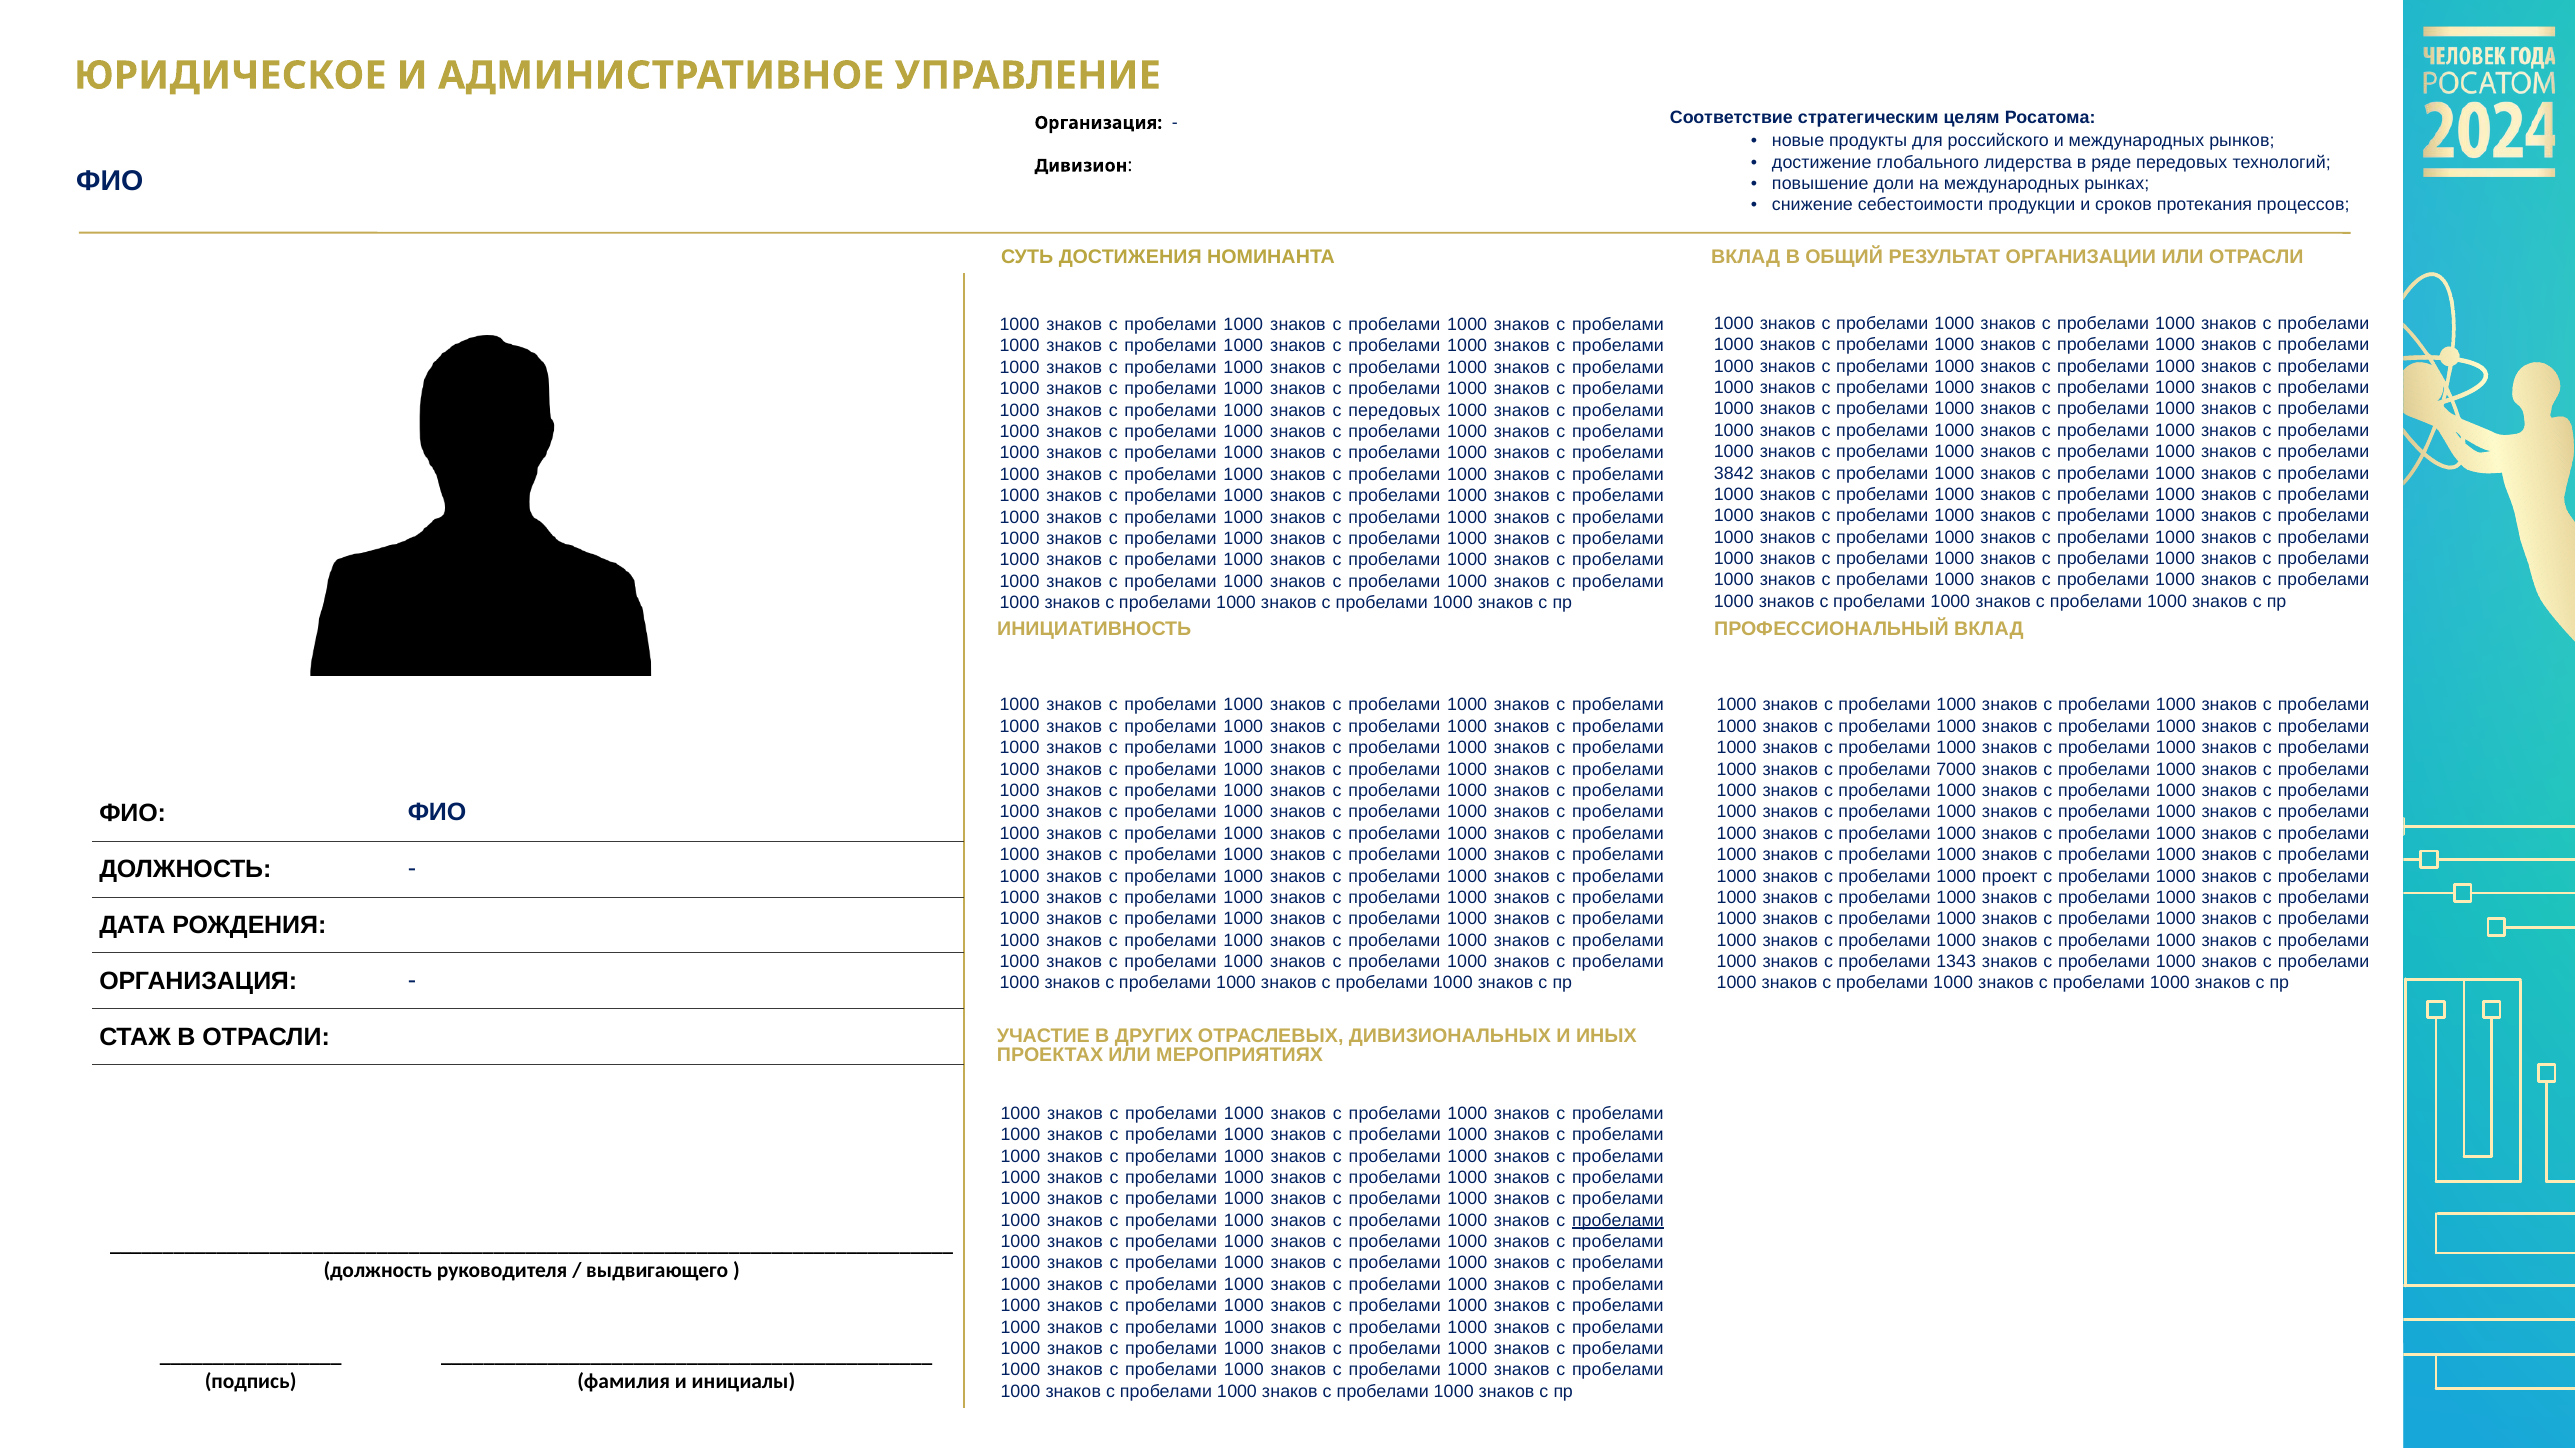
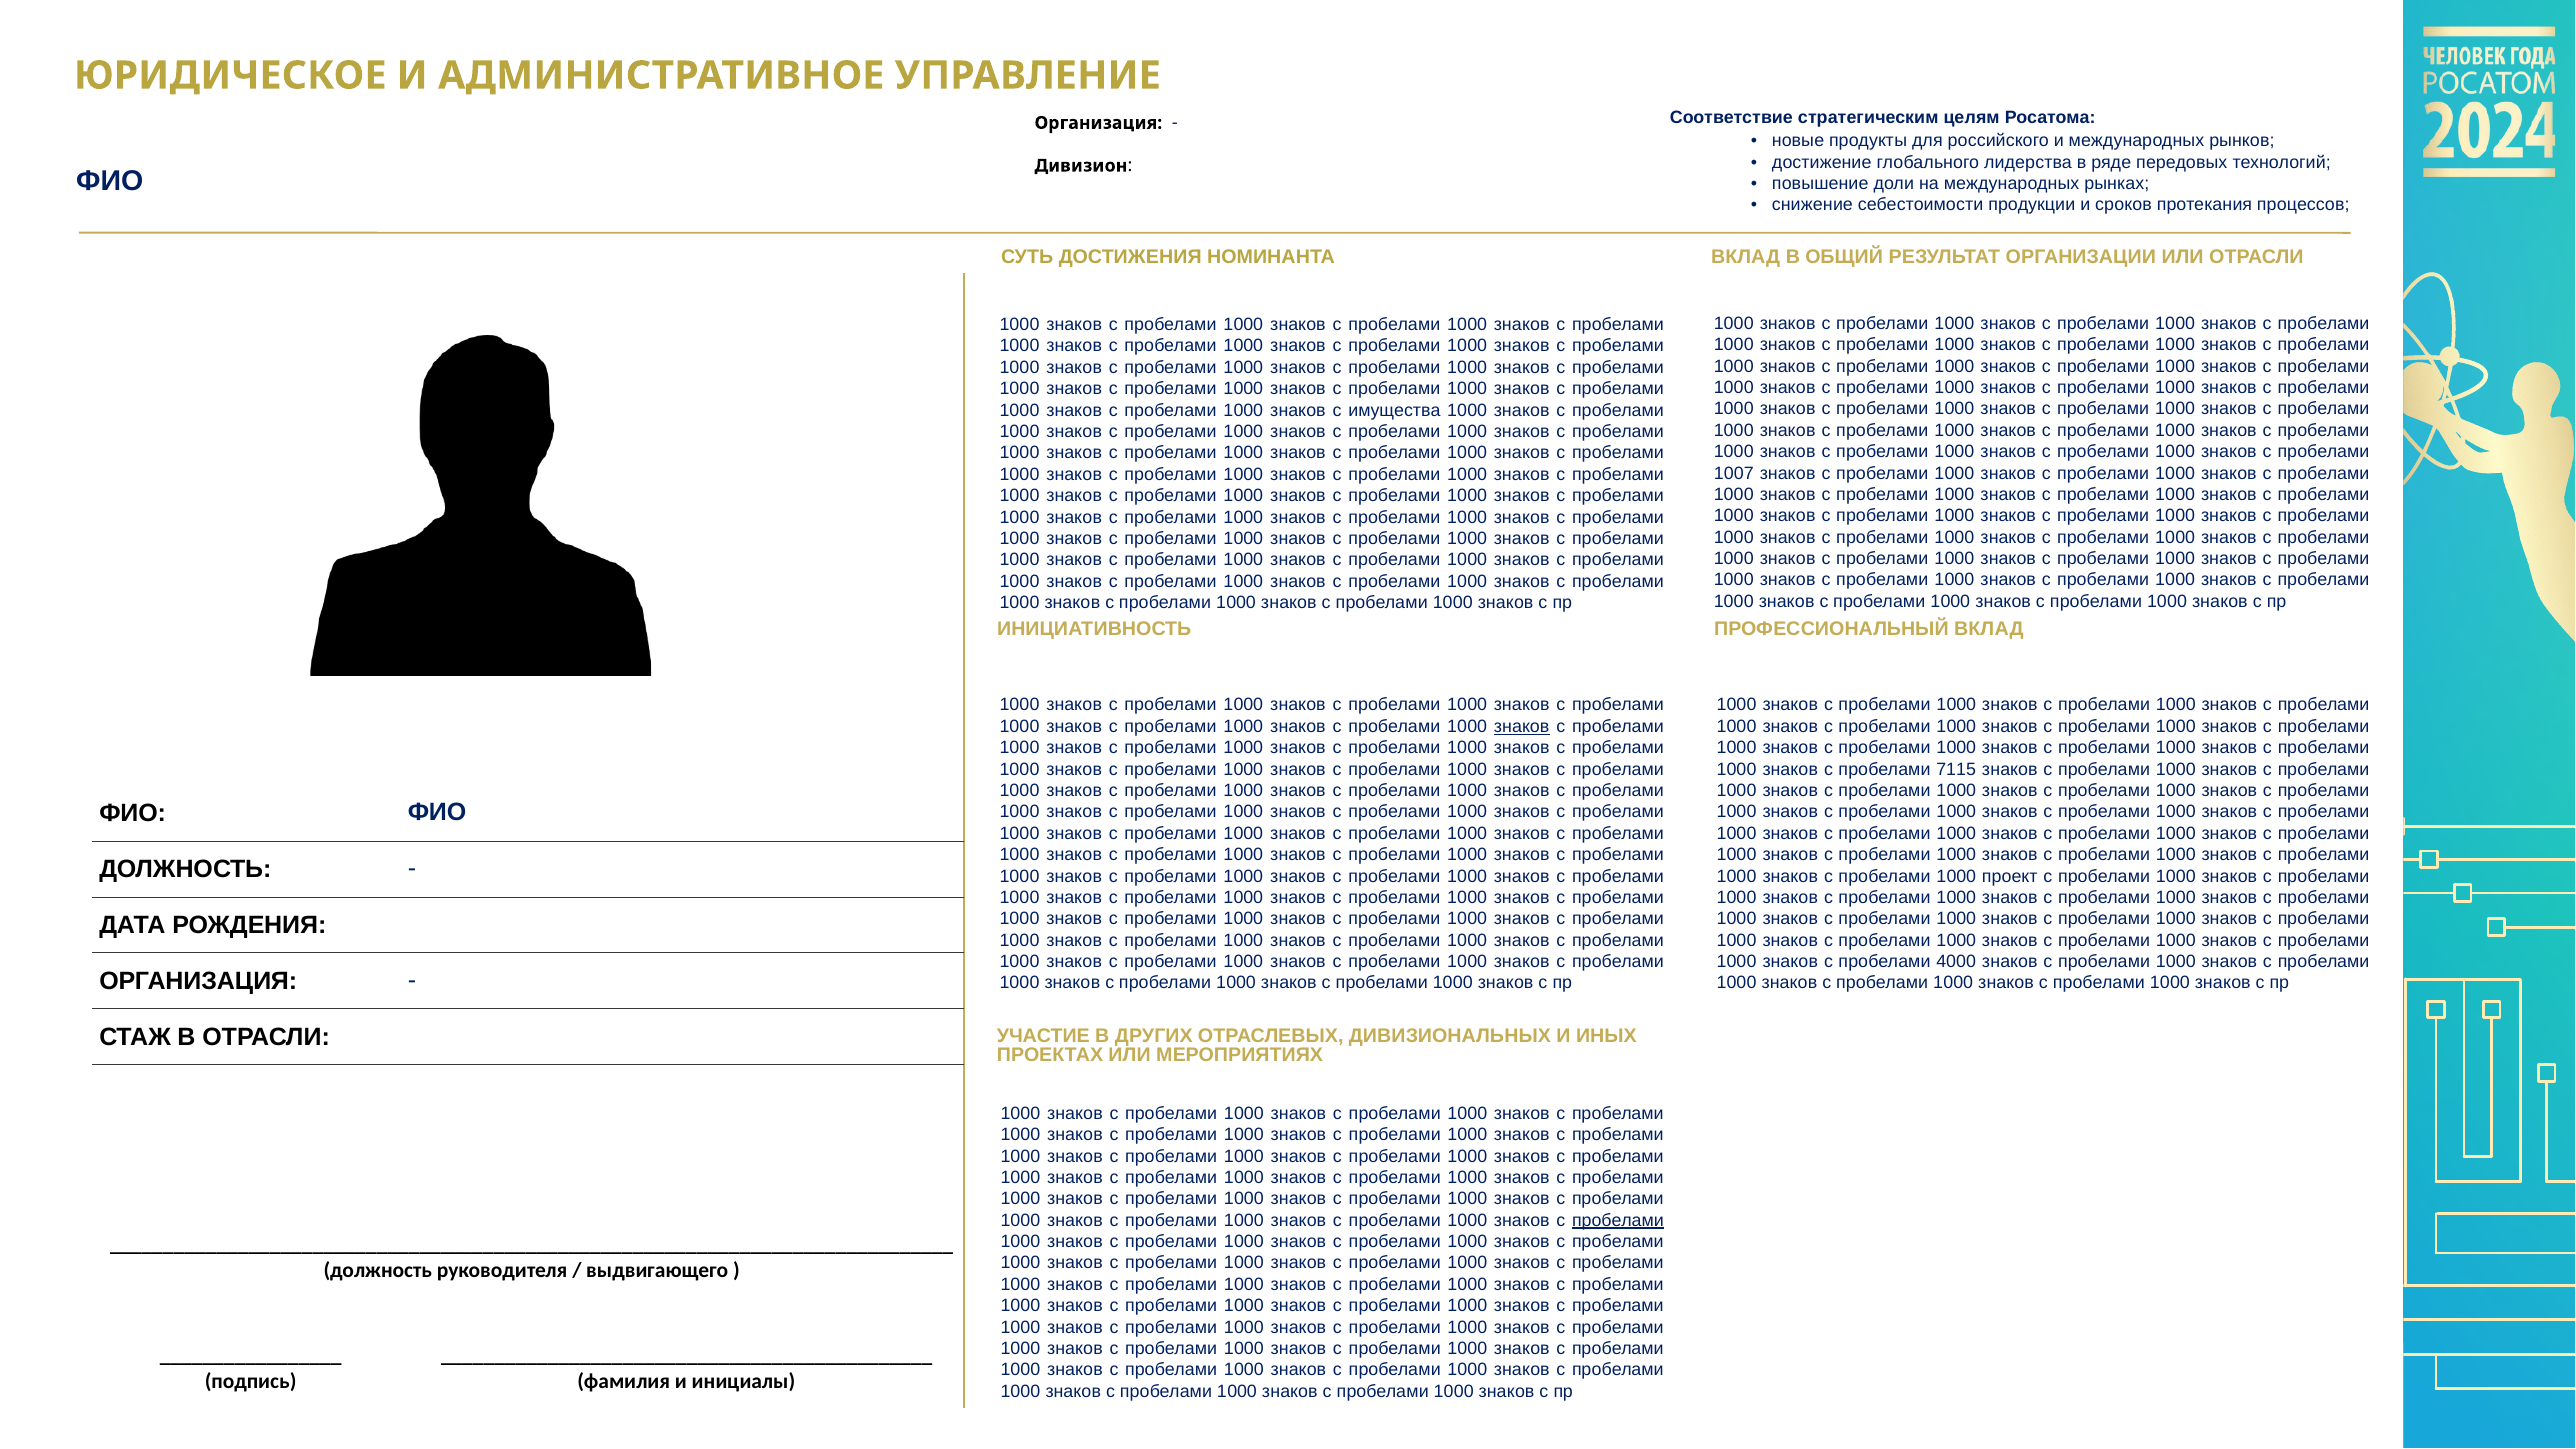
с передовых: передовых -> имущества (1394, 410)
3842: 3842 -> 1007 (1734, 473)
знаков underline: none -> present (1522, 727)
7000: 7000 -> 7115 (1956, 769)
1343: 1343 -> 4000 (1956, 962)
